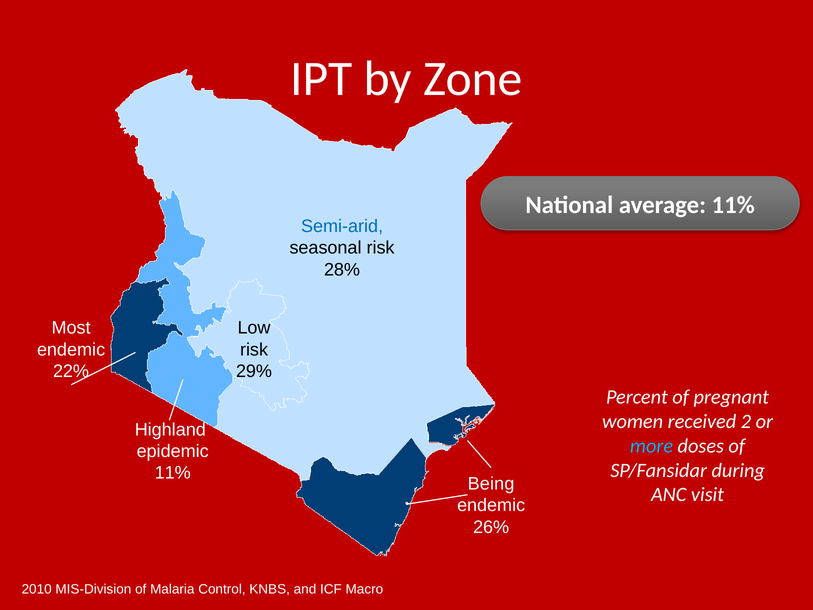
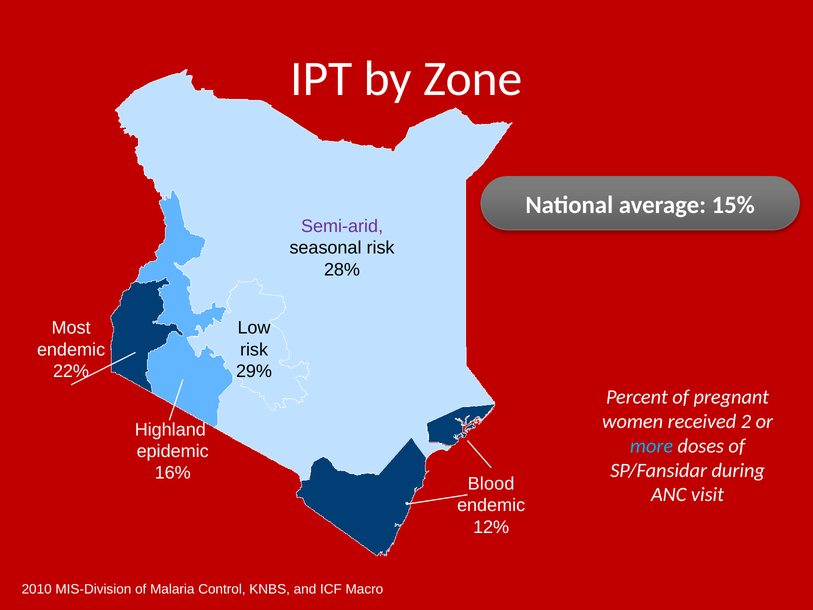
average 11%: 11% -> 15% (733, 205)
Semi-arid colour: blue -> purple (342, 226)
11%: 11% -> 16% (173, 473)
Being: Being -> Blood (491, 484)
26%: 26% -> 12% (491, 527)
